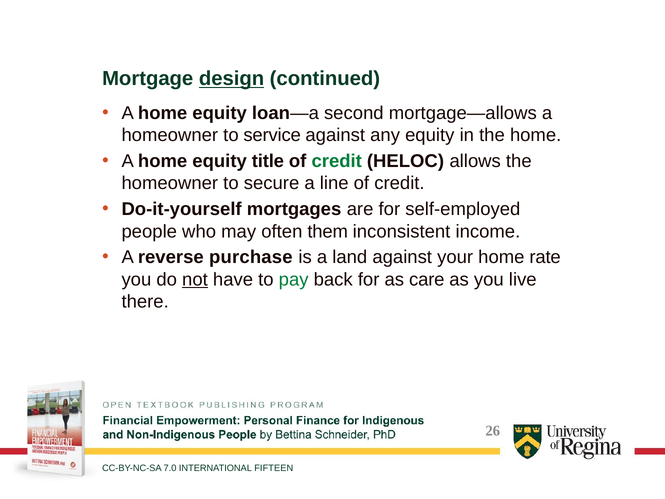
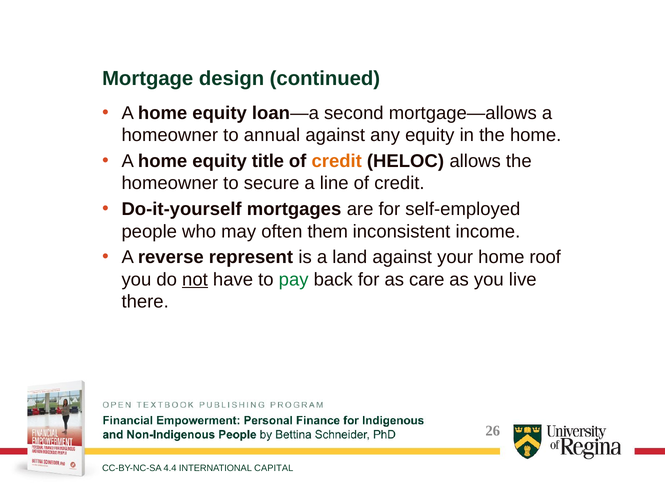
design underline: present -> none (232, 79)
service: service -> annual (272, 135)
credit colour: green -> orange (337, 161)
purchase: purchase -> represent (251, 257)
rate: rate -> roof (545, 257)
7.0: 7.0 -> 4.4 (170, 468)
FIFTEEN: FIFTEEN -> CAPITAL (274, 468)
